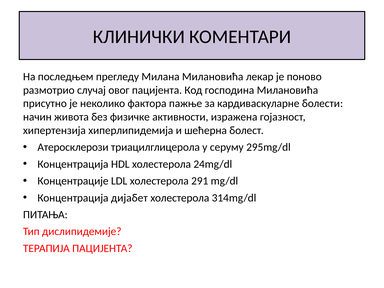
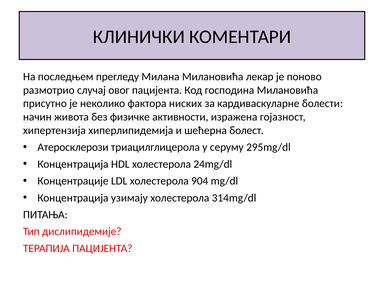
пажње: пажње -> ниских (186, 104)
291: 291 -> 904 (200, 181)
дијабет: дијабет -> узимају (129, 198)
